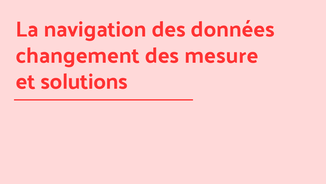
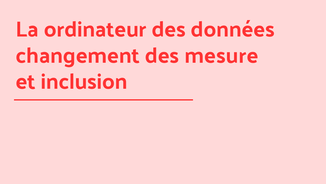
navigation: navigation -> ordinateur (95, 29)
solutions: solutions -> inclusion (84, 82)
